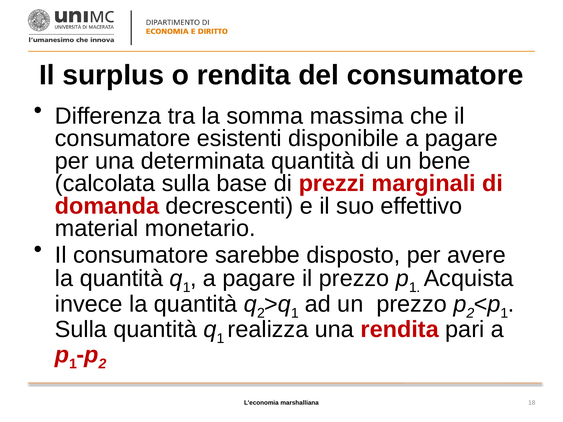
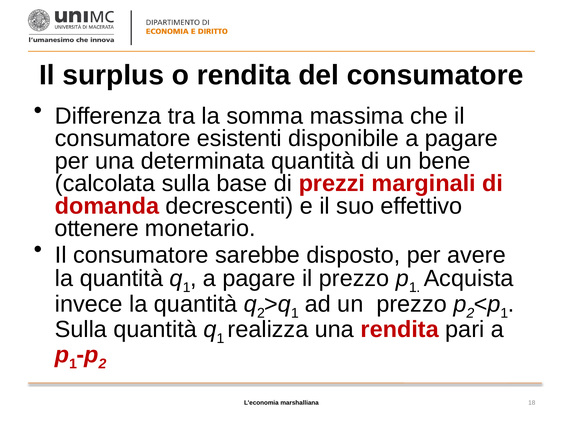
material: material -> ottenere (97, 229)
